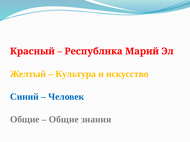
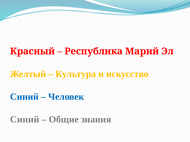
Общие: Общие -> Синий (25, 120)
